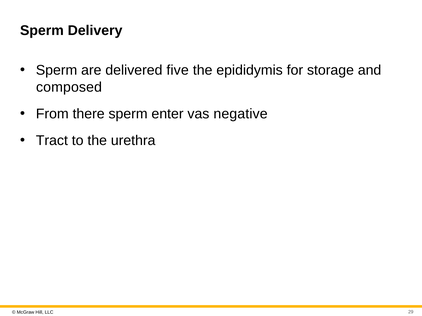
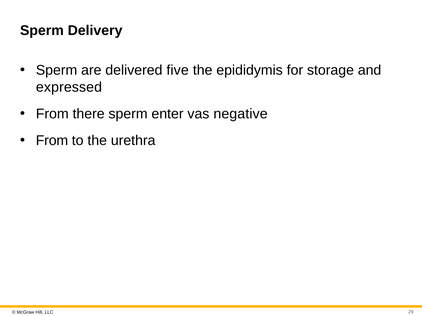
composed: composed -> expressed (69, 87)
Tract: Tract -> From (52, 141)
